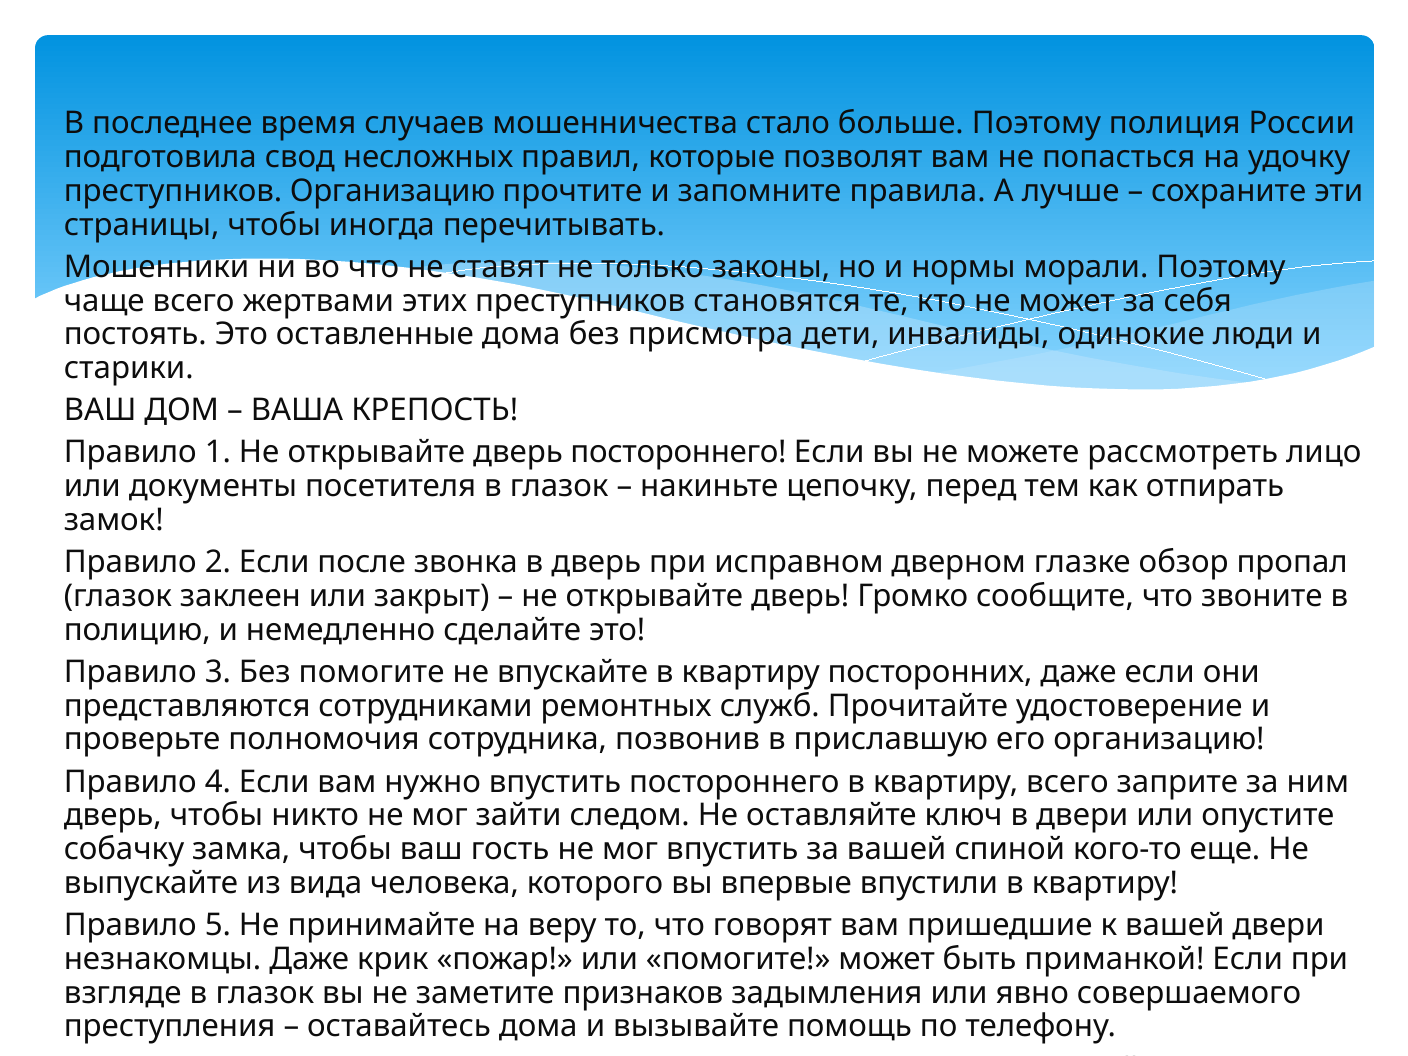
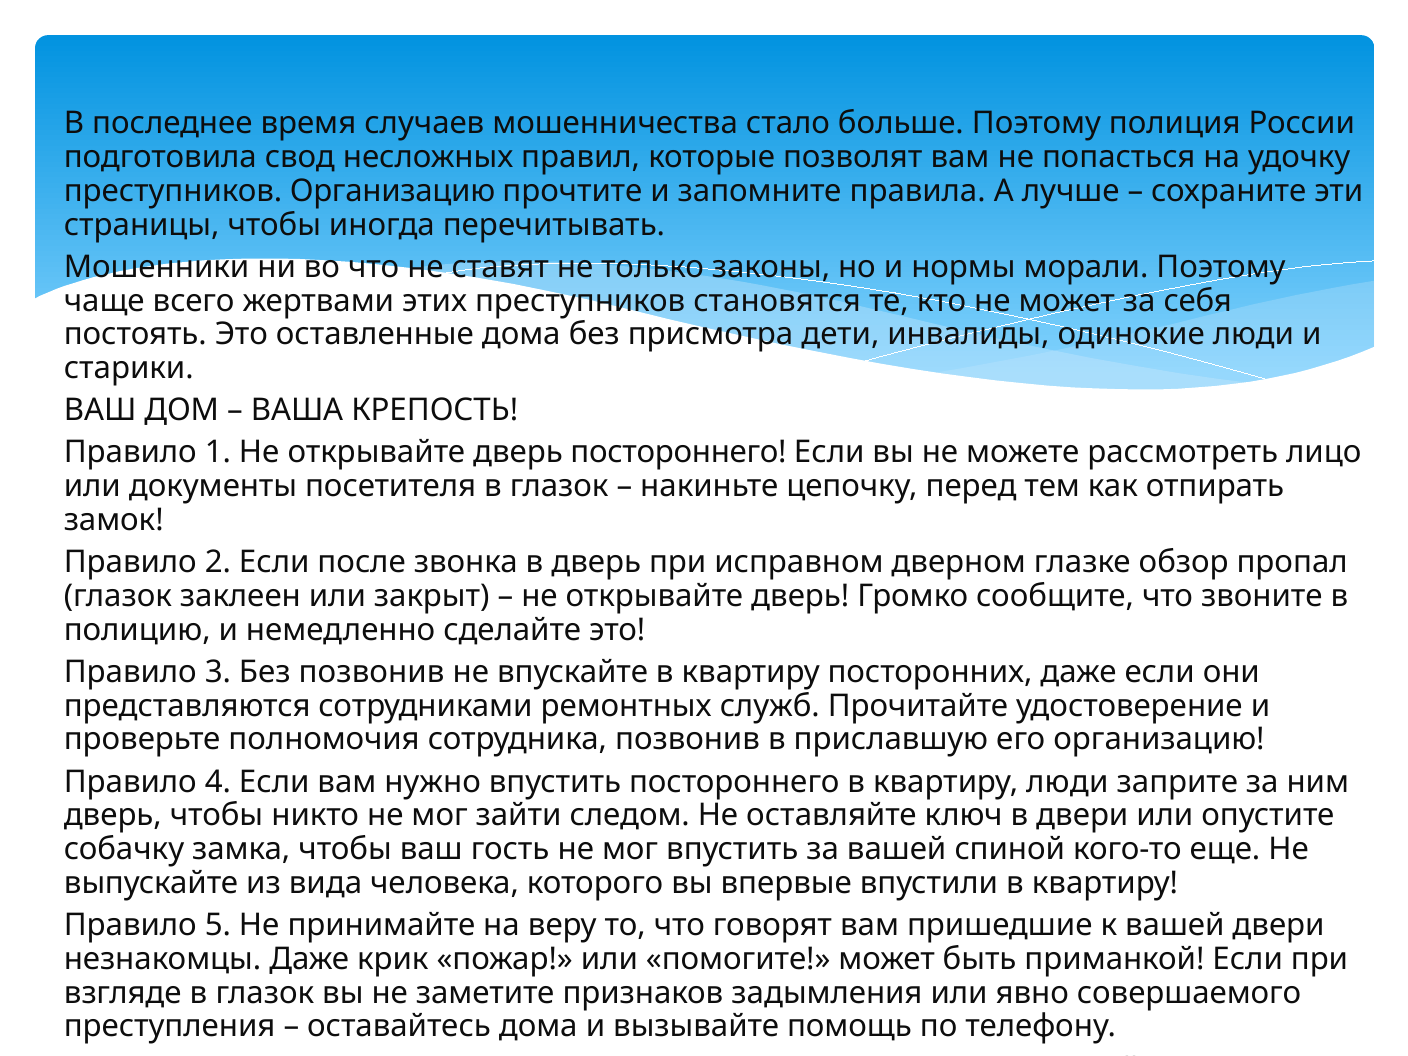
Без помогите: помогите -> позвонив (372, 672)
квартиру всего: всего -> люди (1067, 782)
